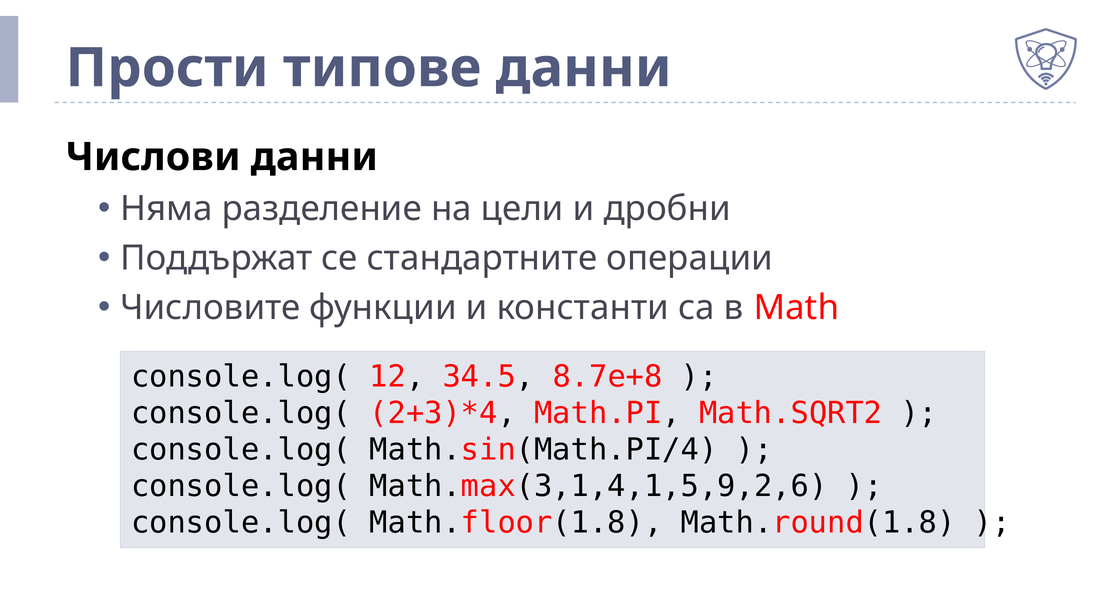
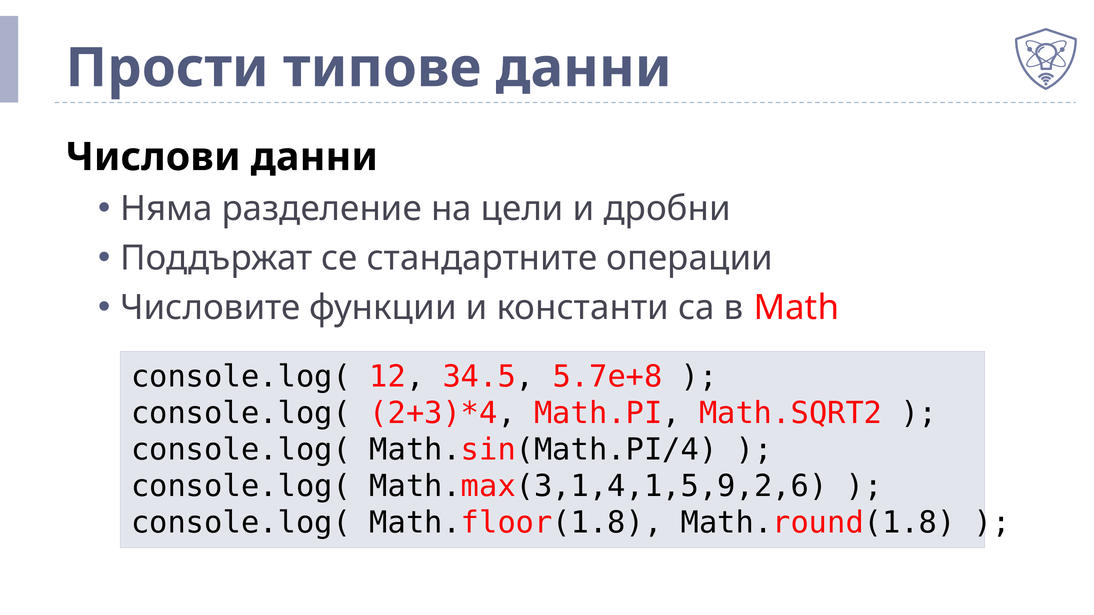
8.7e+8: 8.7e+8 -> 5.7e+8 (608, 377)
